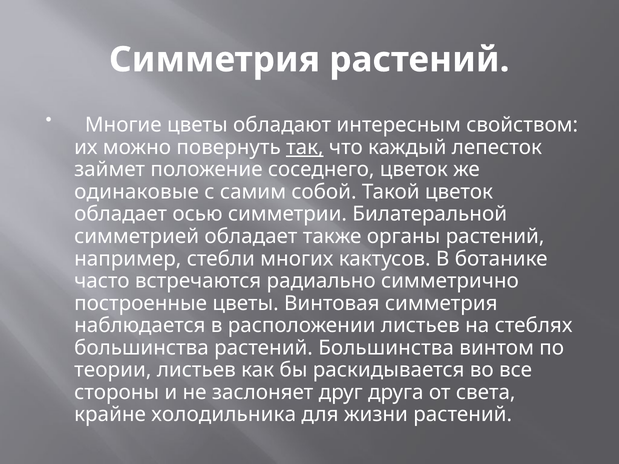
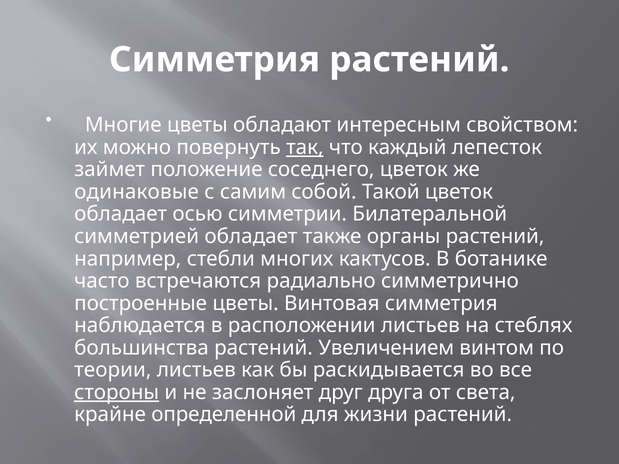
растений Большинства: Большинства -> Увеличением (386, 348)
стороны underline: none -> present (117, 392)
холодильника: холодильника -> определенной (224, 415)
